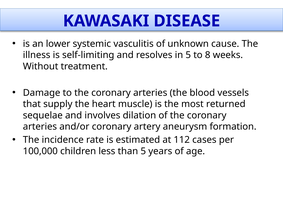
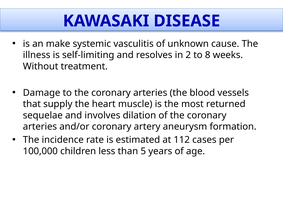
lower: lower -> make (58, 44)
in 5: 5 -> 2 (188, 55)
